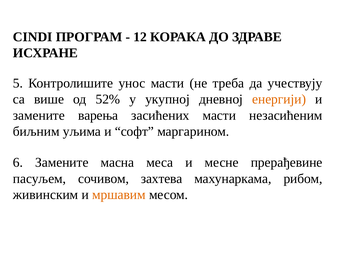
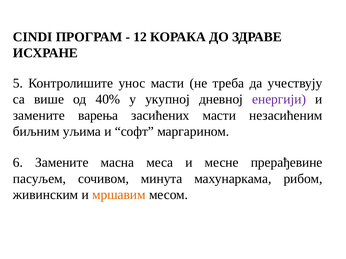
52%: 52% -> 40% (108, 99)
енергији colour: orange -> purple (279, 99)
захтева: захтева -> минута (162, 179)
